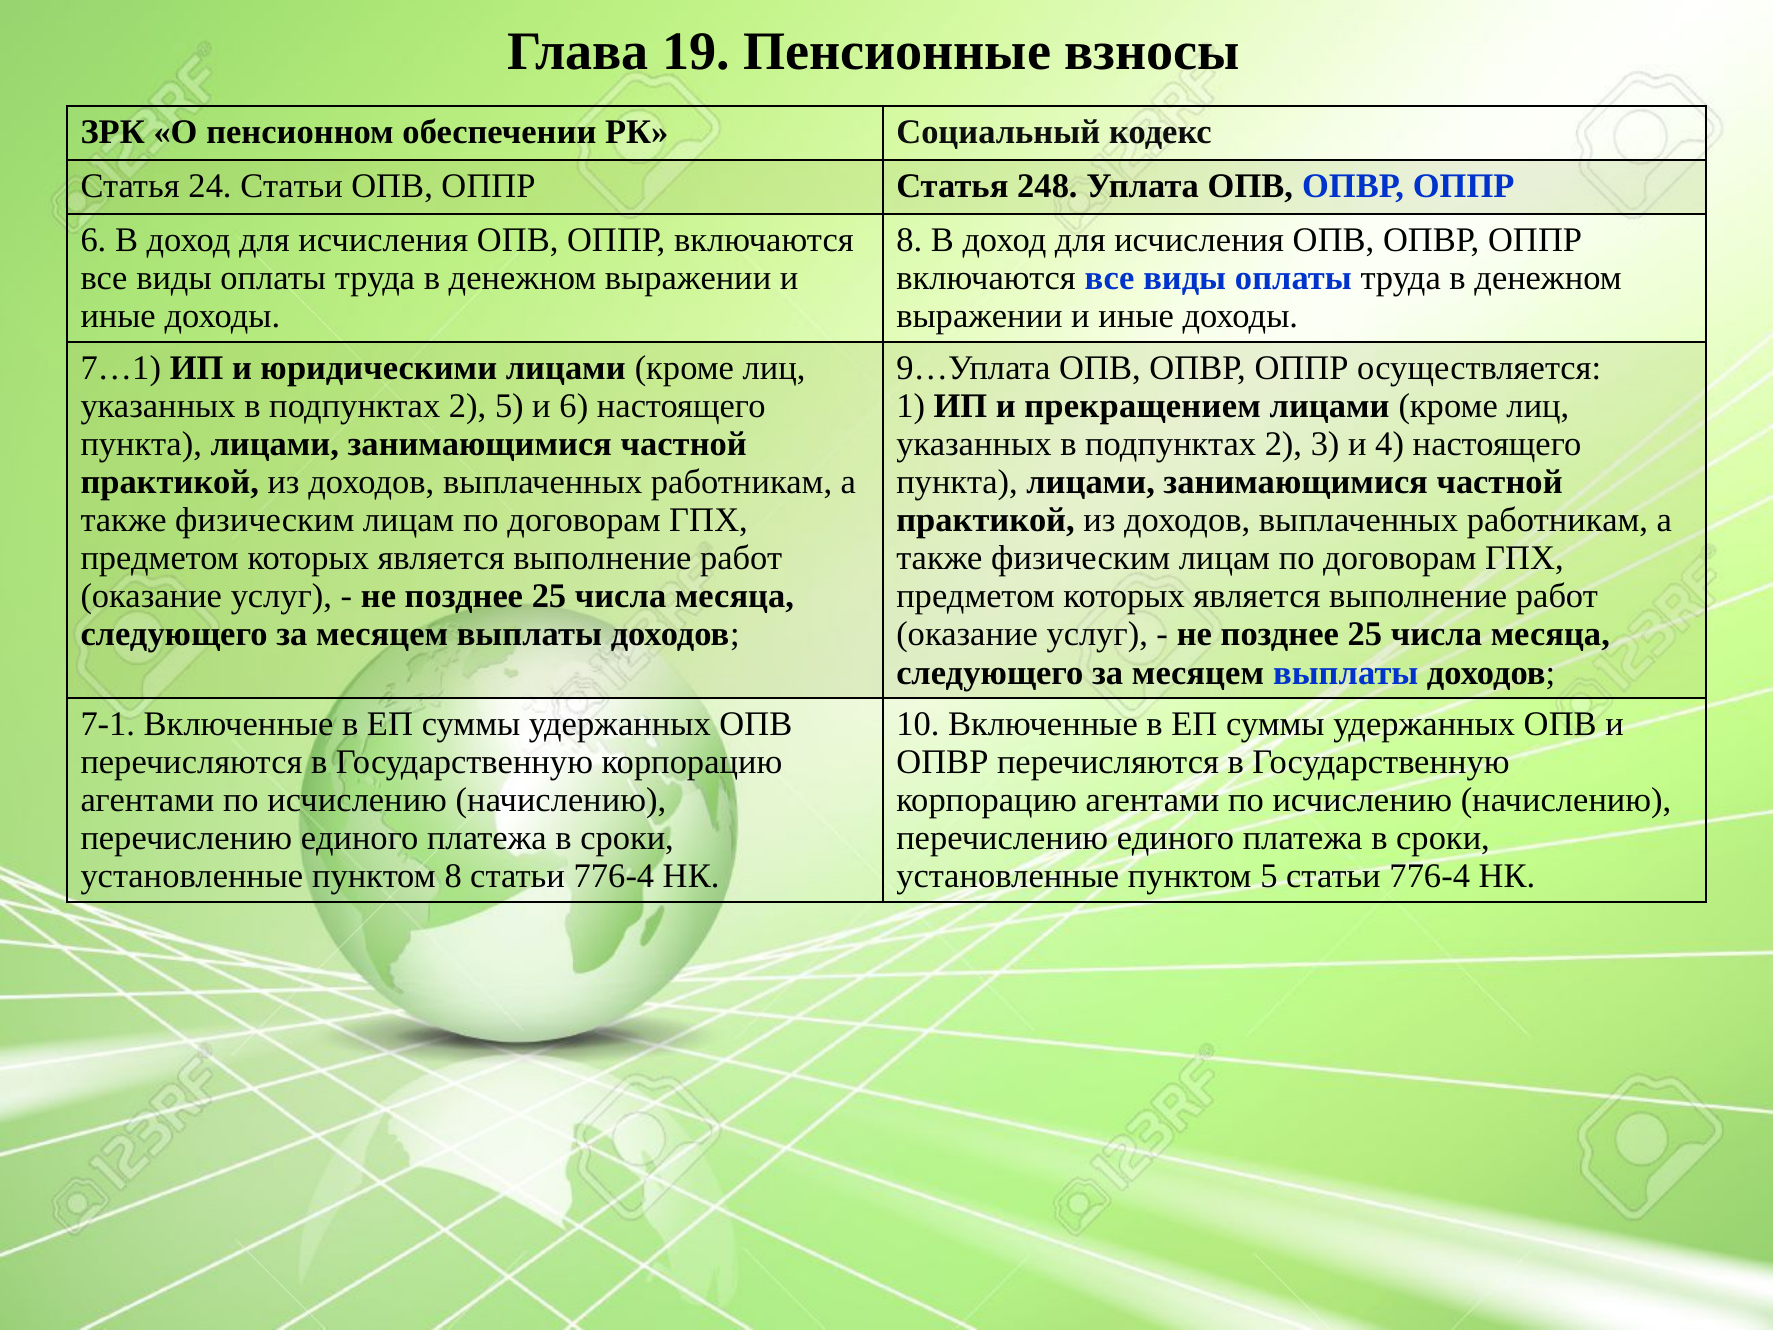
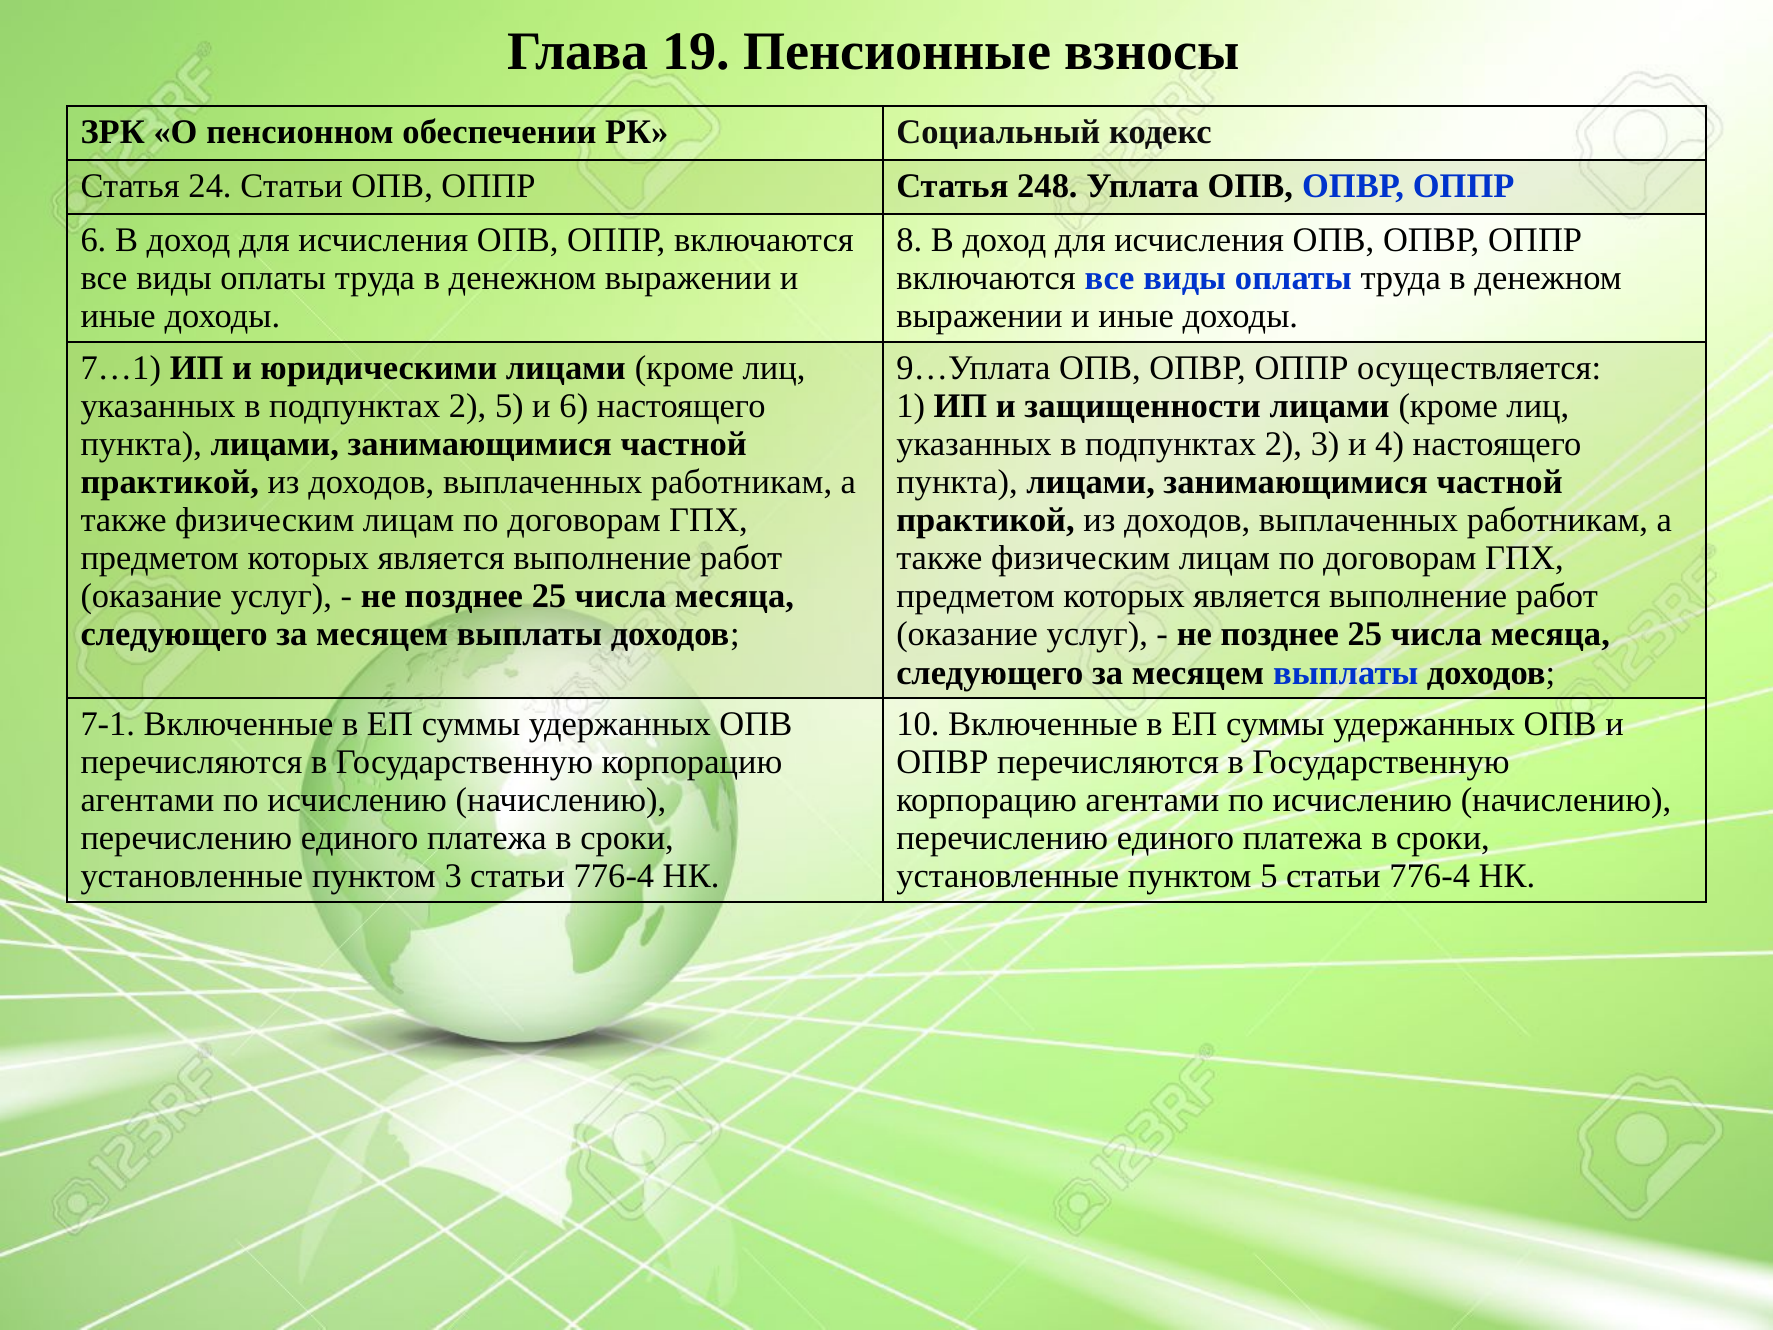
прекращением: прекращением -> защищенности (1143, 406)
пунктом 8: 8 -> 3 (453, 876)
